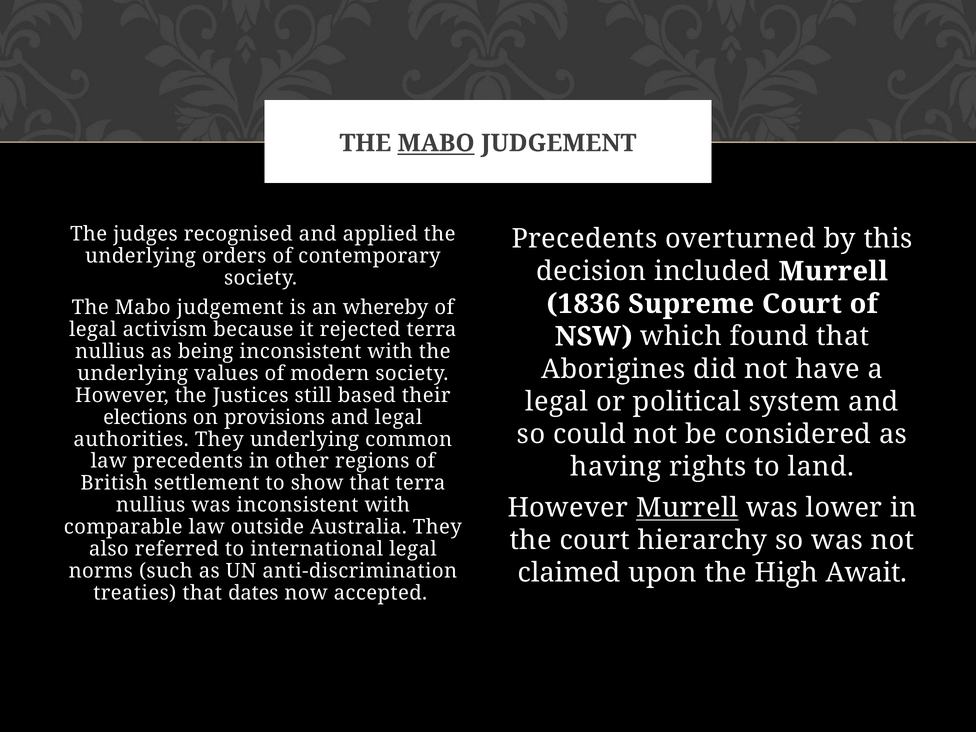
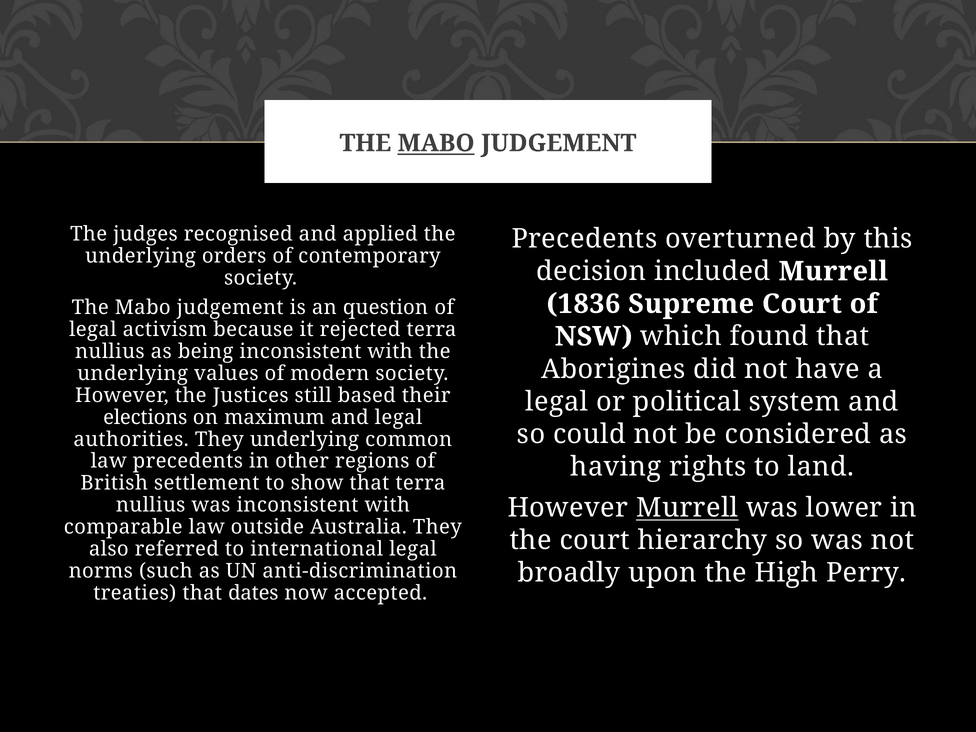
whereby: whereby -> question (386, 307)
provisions: provisions -> maximum (275, 417)
claimed: claimed -> broadly (569, 573)
Await: Await -> Perry (866, 573)
